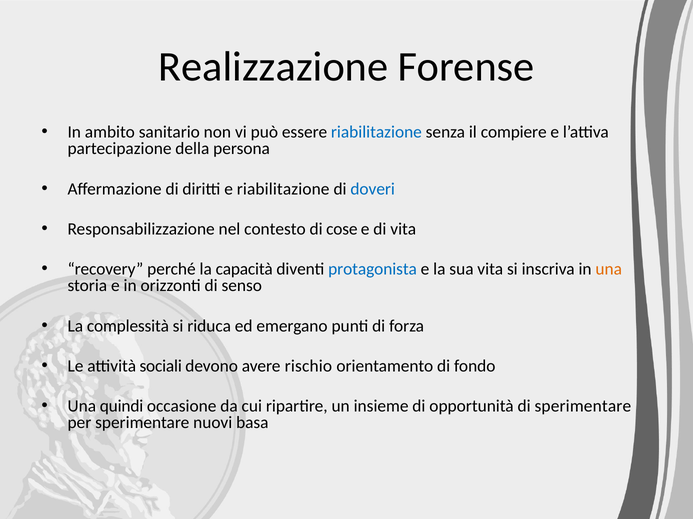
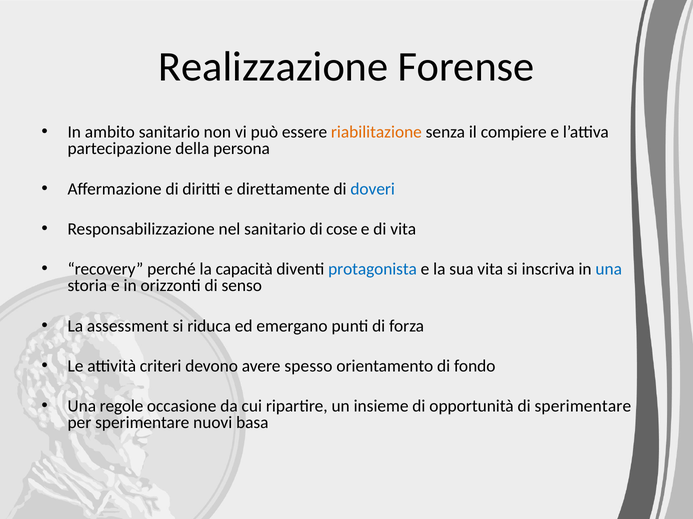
riabilitazione colour: blue -> orange (376, 132)
e riabilitazione: riabilitazione -> direttamente (283, 189)
nel contesto: contesto -> sanitario (275, 229)
una colour: orange -> blue (609, 270)
complessità: complessità -> assessment (128, 326)
sociali: sociali -> criteri (161, 367)
rischio: rischio -> spesso (308, 367)
quindi: quindi -> regole (122, 407)
